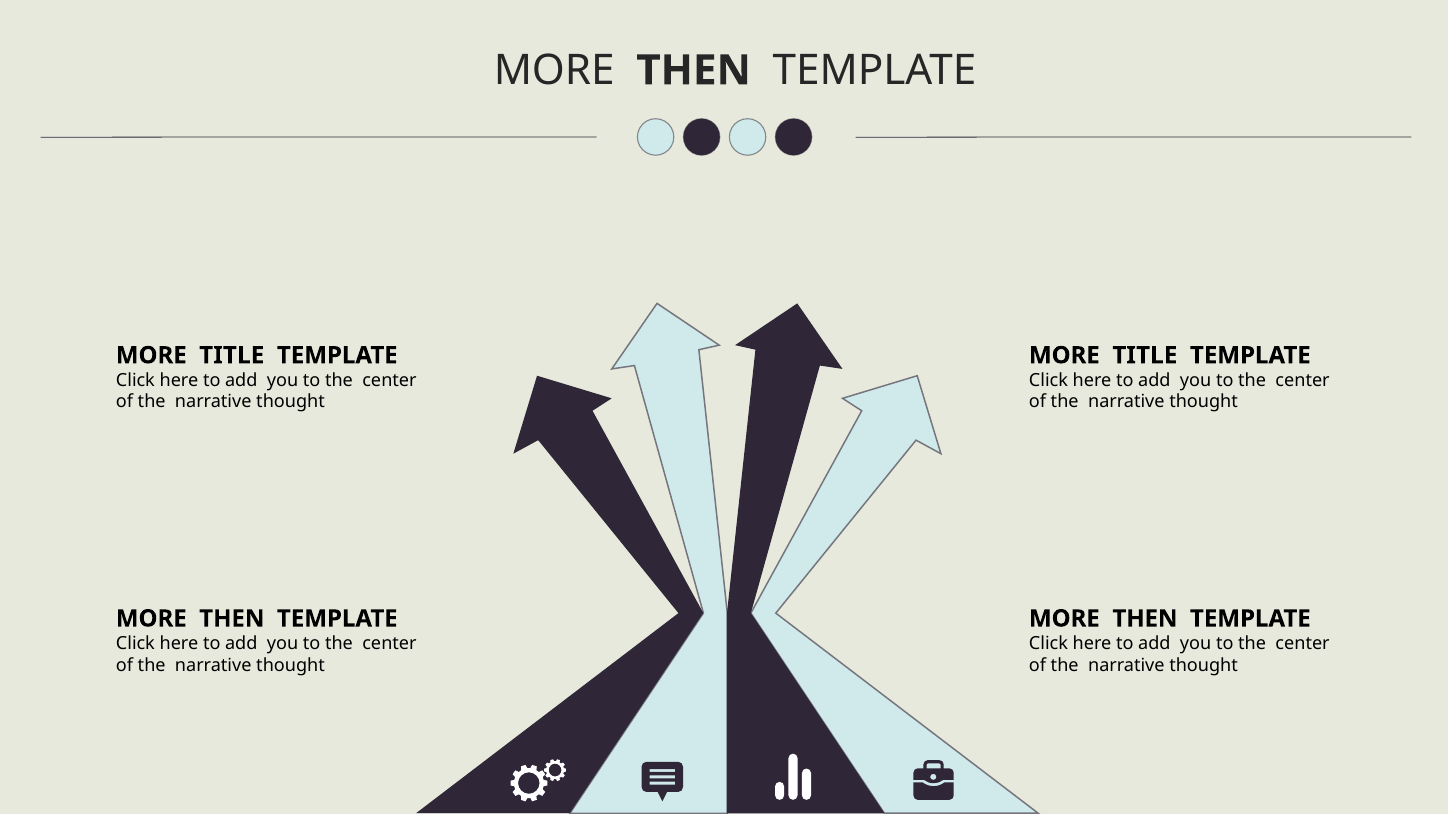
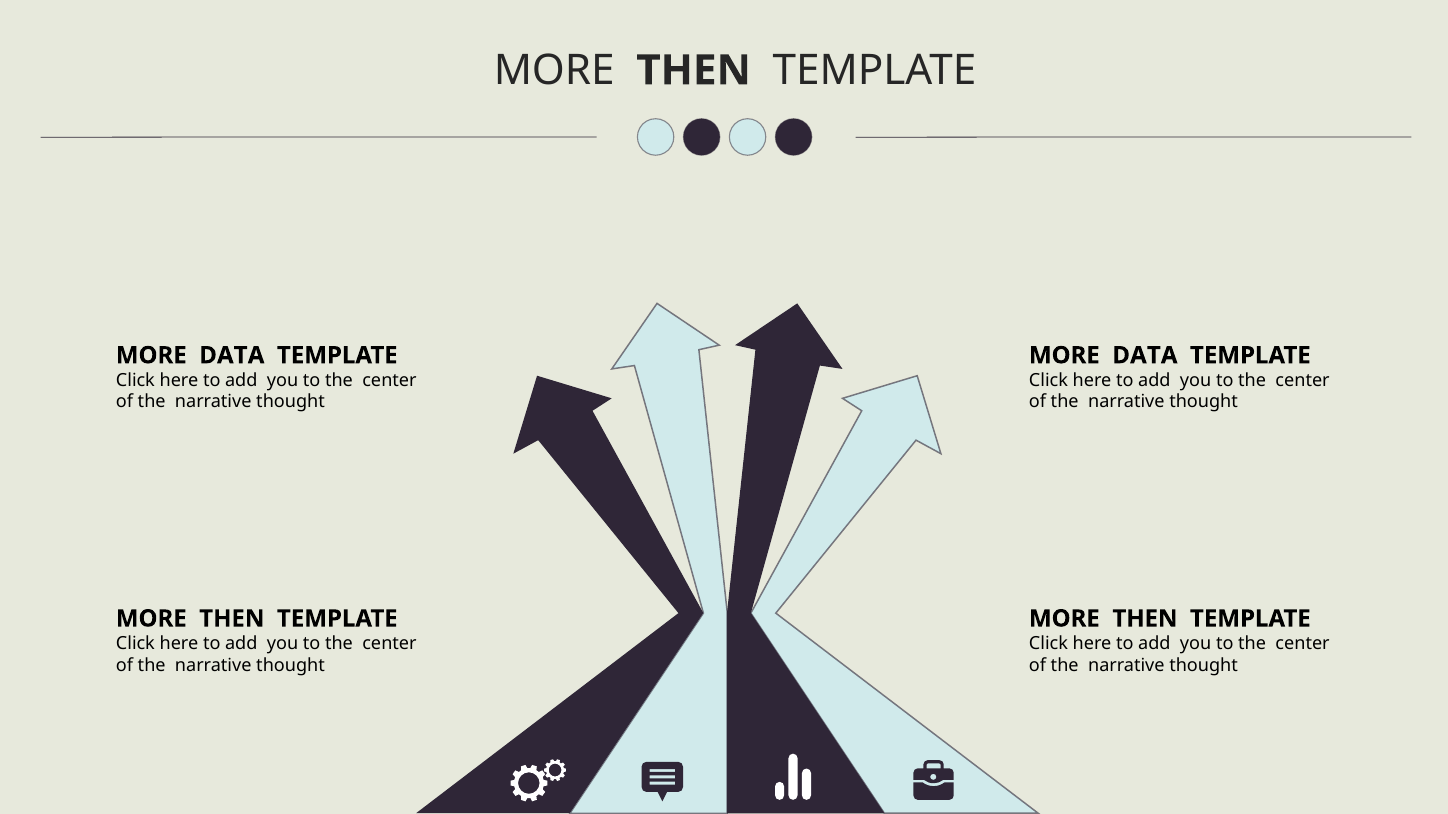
TITLE: TITLE -> DATA (232, 356)
TITLE: TITLE -> DATA (1145, 356)
